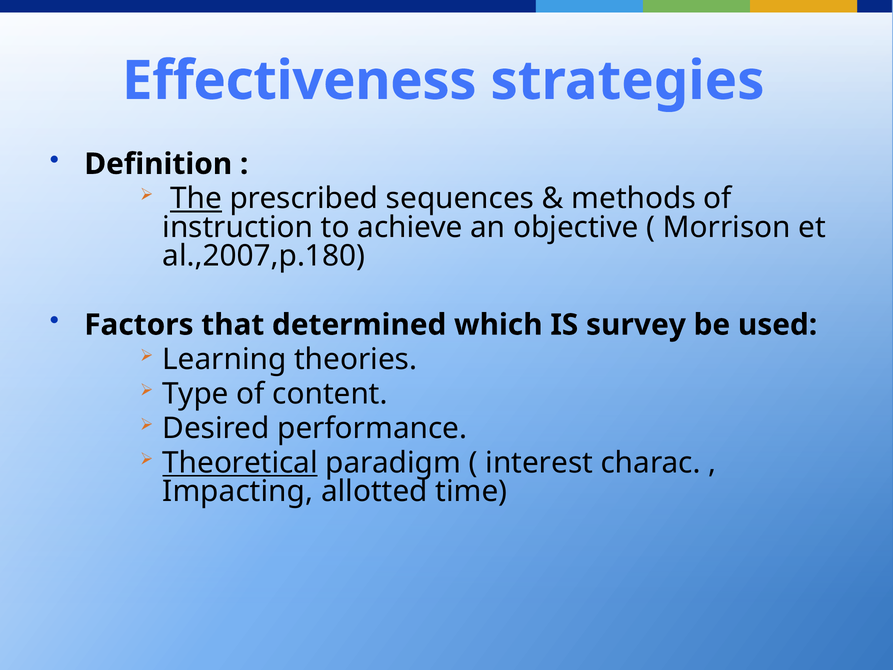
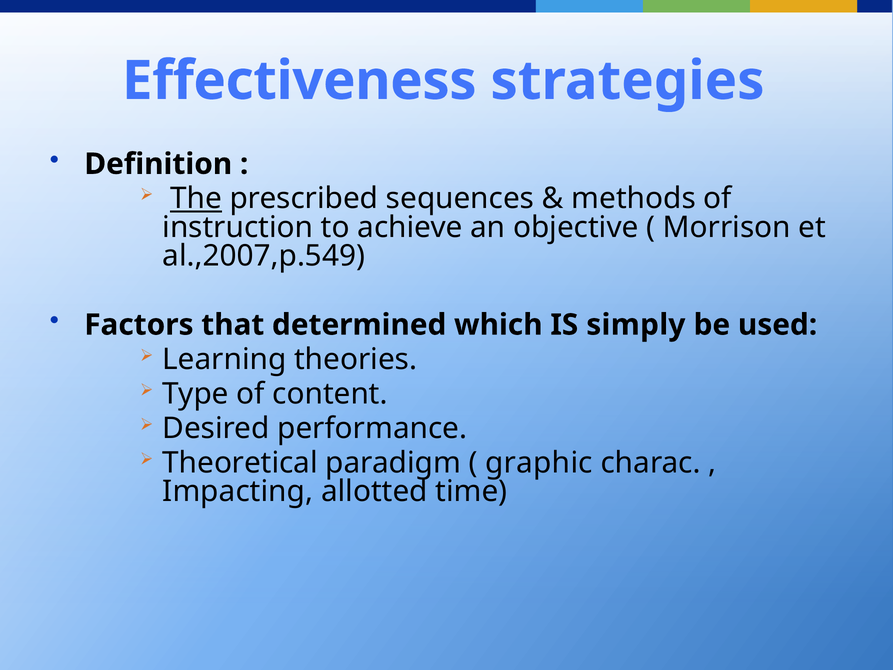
al.,2007,p.180: al.,2007,p.180 -> al.,2007,p.549 (264, 256)
survey: survey -> simply (636, 325)
Theoretical underline: present -> none (240, 463)
interest: interest -> graphic (539, 463)
